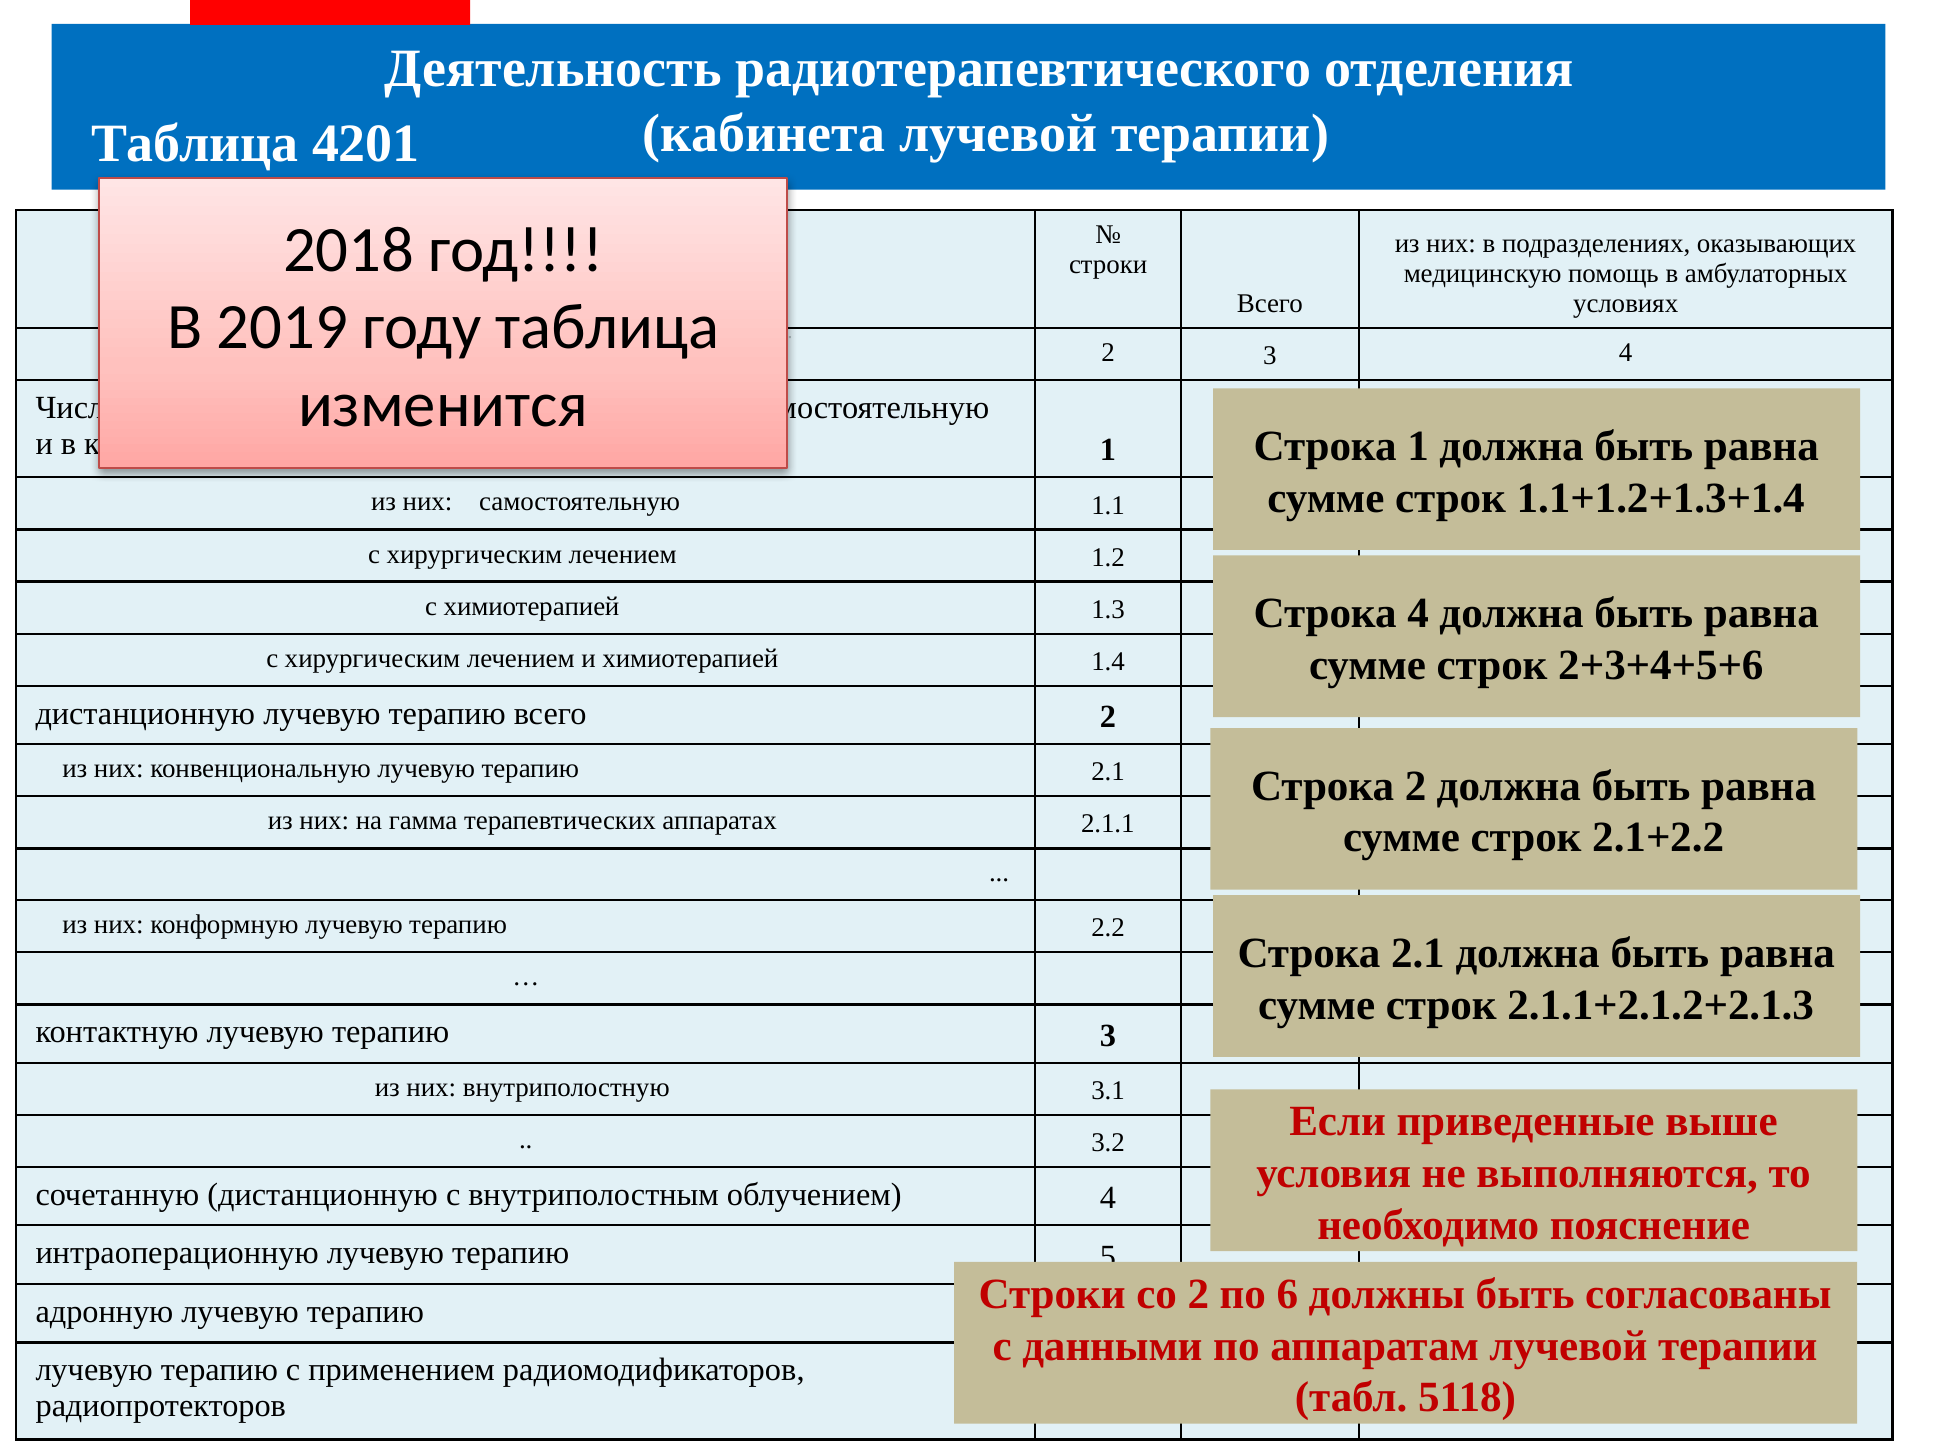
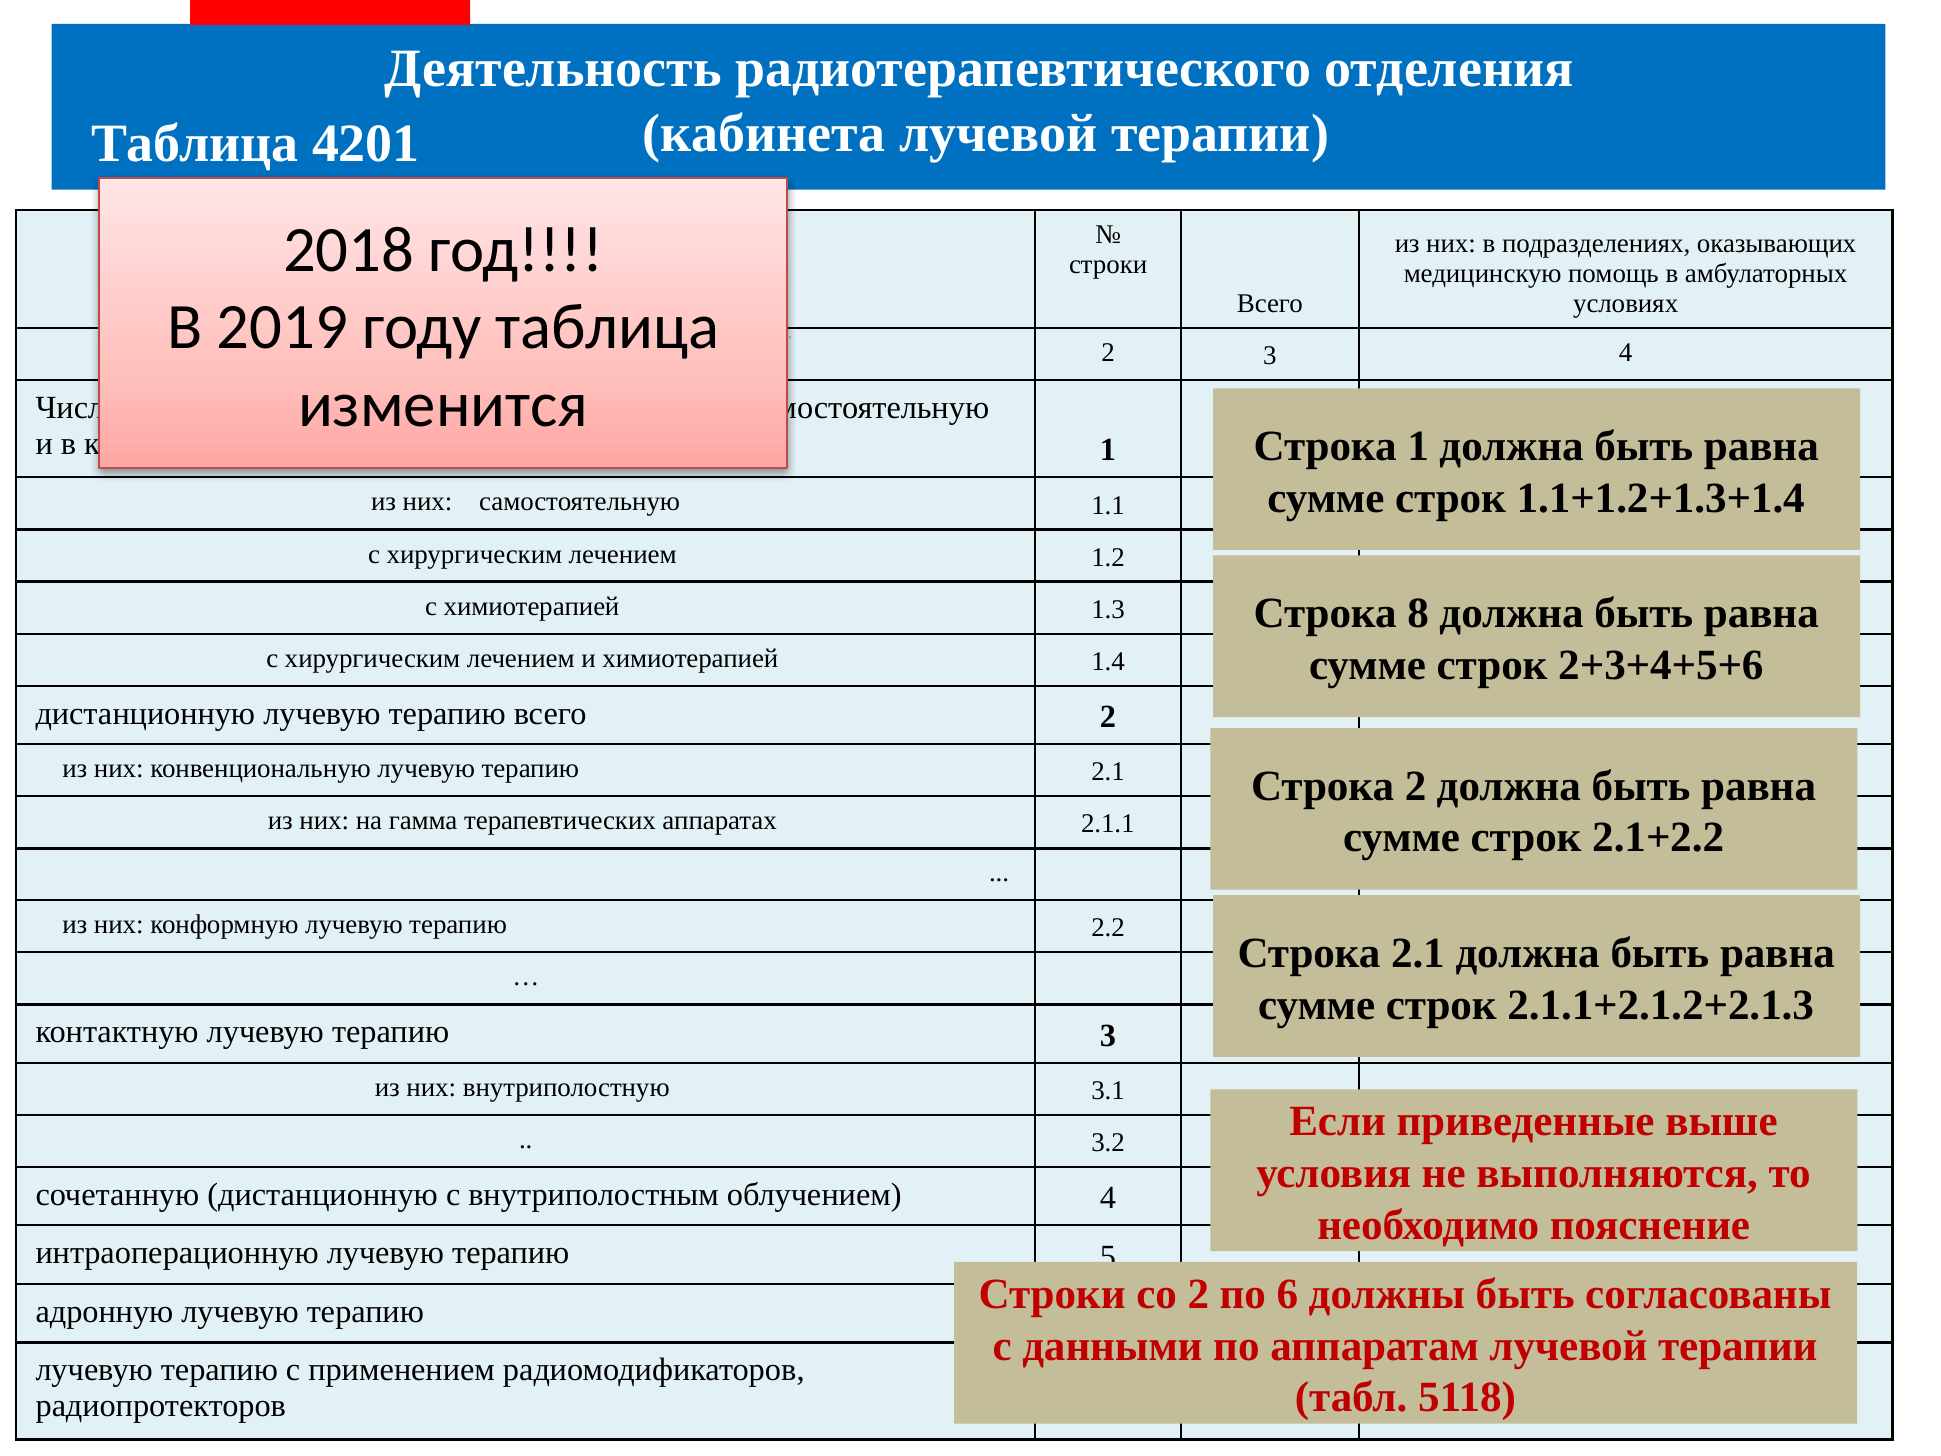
Строка 4: 4 -> 8 (1418, 613)
